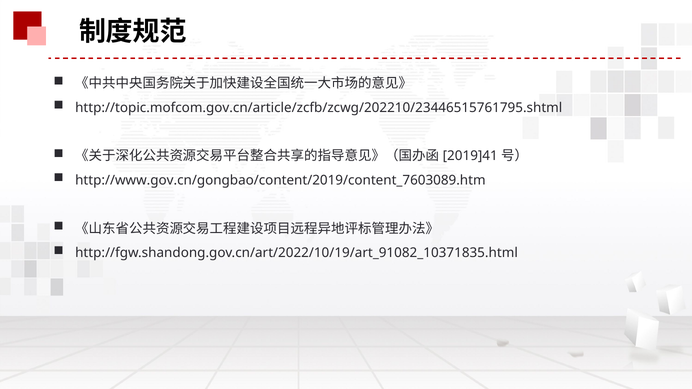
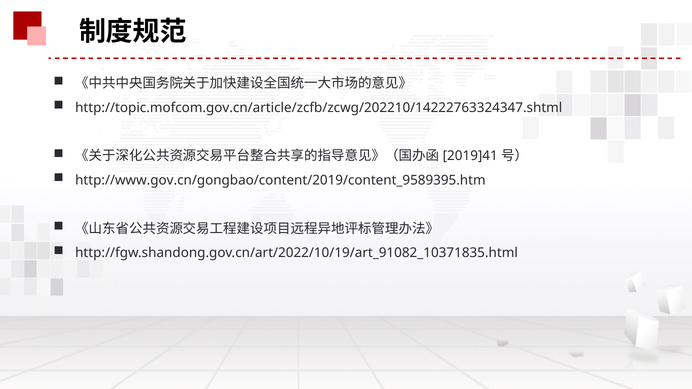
http://topic.mofcom.gov.cn/article/zcfb/zcwg/202210/23446515761795.shtml: http://topic.mofcom.gov.cn/article/zcfb/zcwg/202210/23446515761795.shtml -> http://topic.mofcom.gov.cn/article/zcfb/zcwg/202210/14222763324347.shtml (319, 108)
http://www.gov.cn/gongbao/content/2019/content_7603089.htm: http://www.gov.cn/gongbao/content/2019/content_7603089.htm -> http://www.gov.cn/gongbao/content/2019/content_9589395.htm (280, 180)
